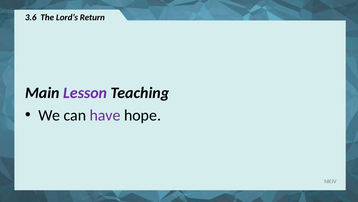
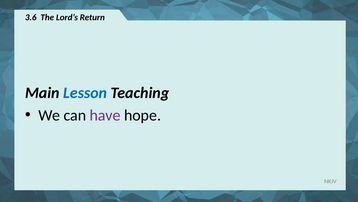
Lesson colour: purple -> blue (85, 93)
